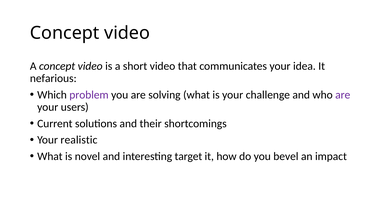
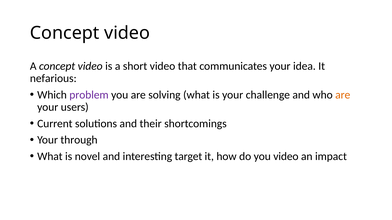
are colour: purple -> orange (343, 95)
realistic: realistic -> through (79, 140)
you bevel: bevel -> video (286, 157)
